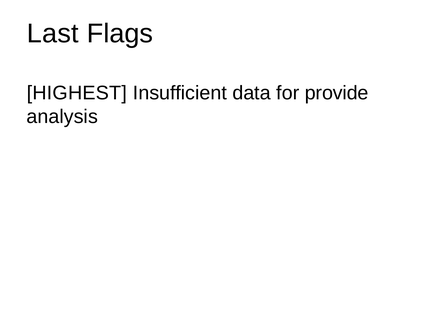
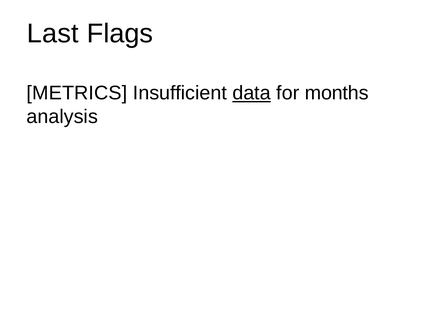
HIGHEST: HIGHEST -> METRICS (77, 93)
data underline: none -> present (252, 93)
provide: provide -> months (337, 93)
